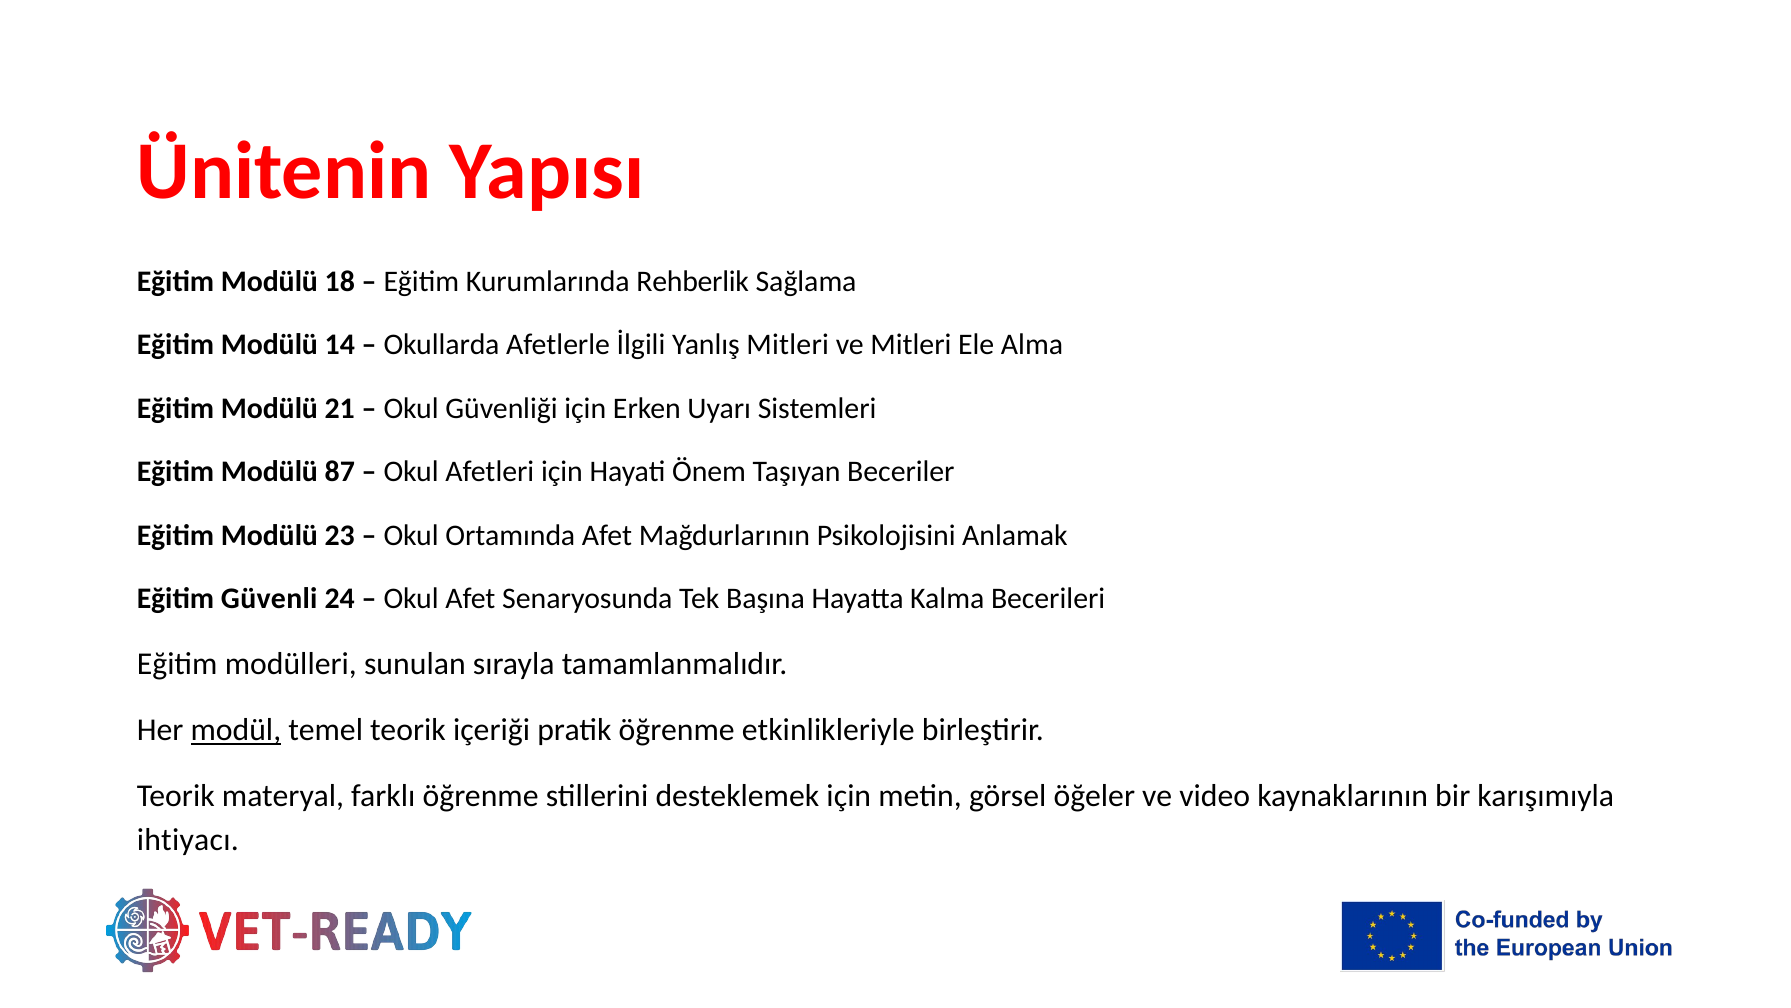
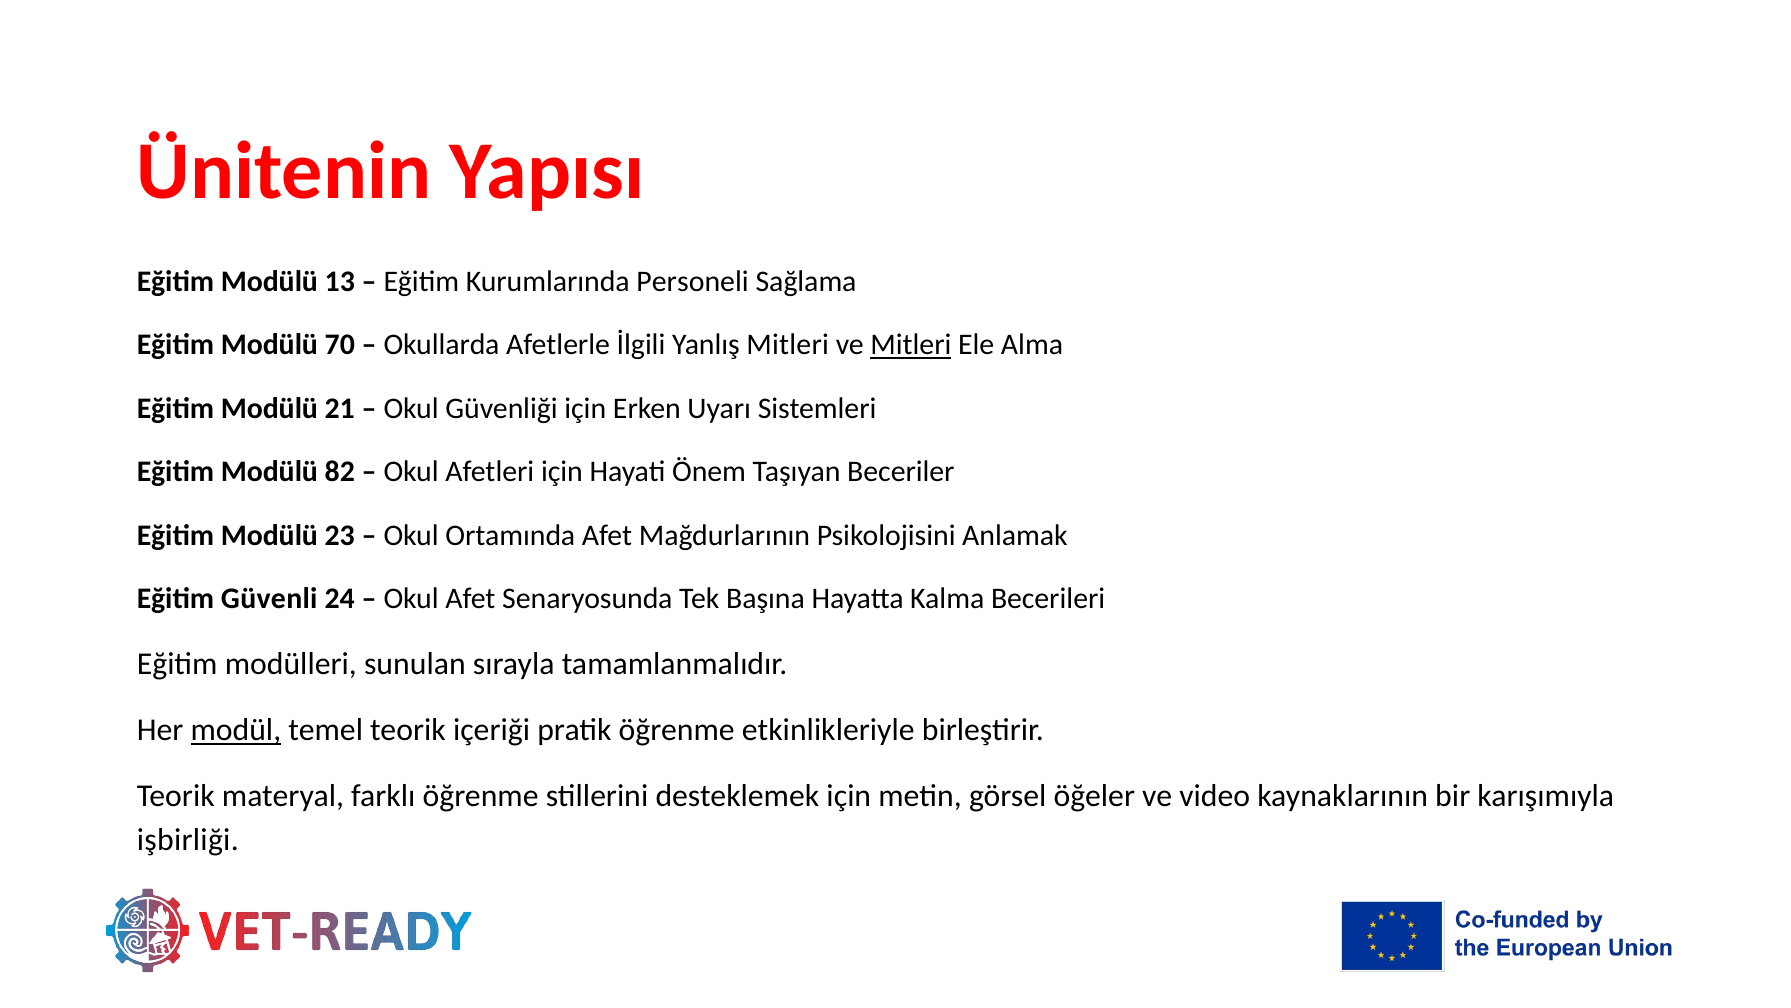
18: 18 -> 13 (340, 281)
Rehberlik: Rehberlik -> Personeli (693, 281)
14: 14 -> 70 (340, 345)
Mitleri underline: none -> present (911, 345)
87: 87 -> 82 (340, 472)
ihtiyacı: ihtiyacı -> işbirliği (188, 840)
